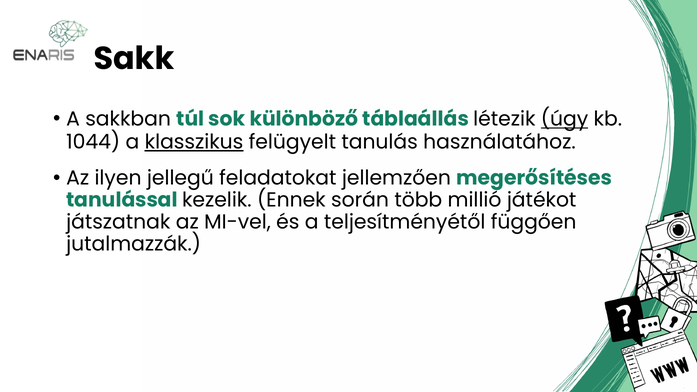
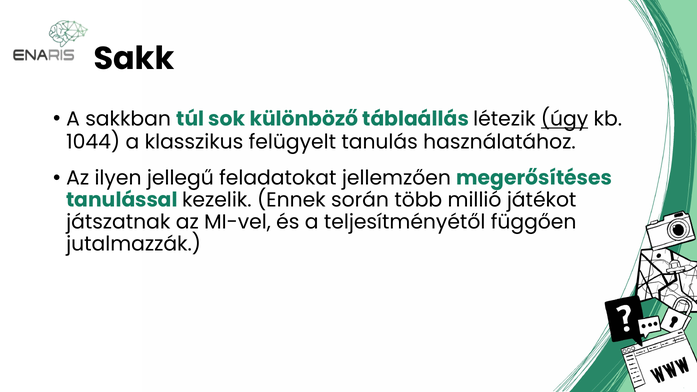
klasszikus underline: present -> none (194, 142)
